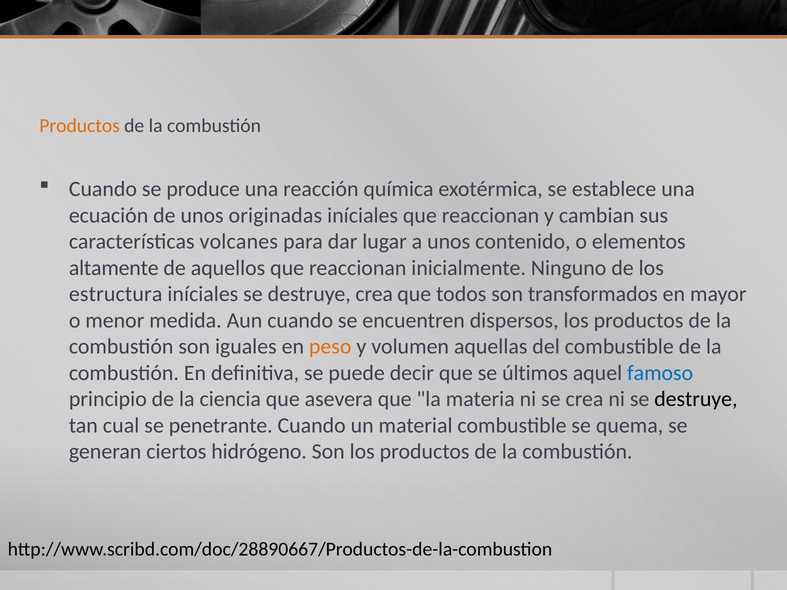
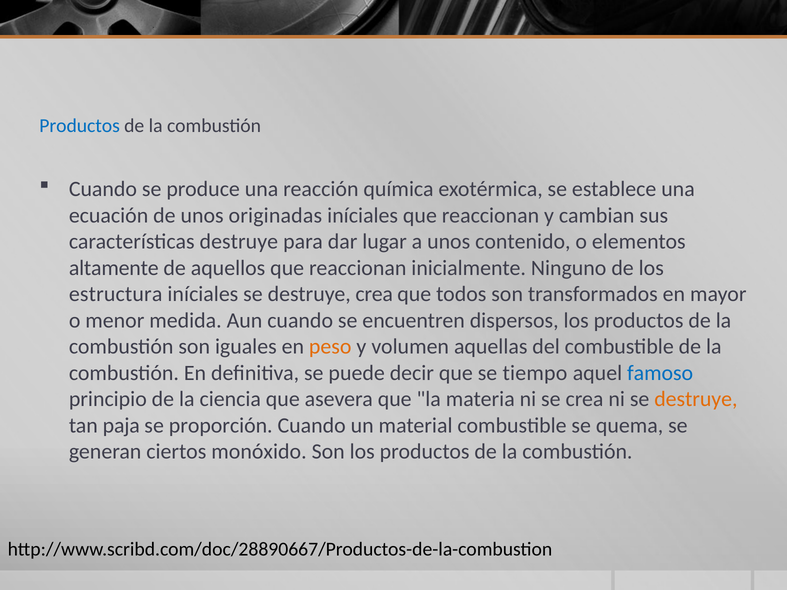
Productos colour: orange -> blue (80, 126)
características volcanes: volcanes -> destruye (239, 242)
últimos: últimos -> tiempo (535, 373)
destruye colour: black -> orange (696, 399)
cual: cual -> paja (121, 426)
penetrante: penetrante -> proporción (221, 426)
hidrógeno: hidrógeno -> monóxido (259, 452)
